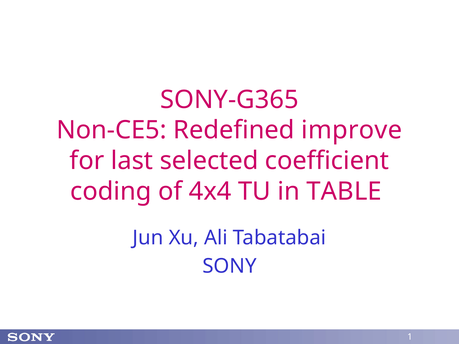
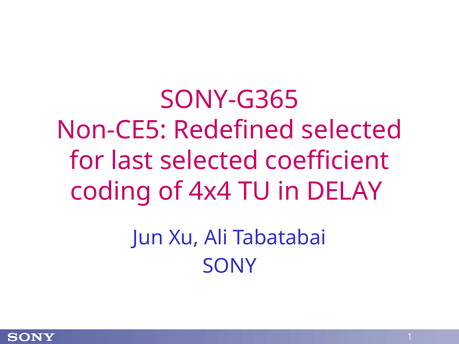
Redefined improve: improve -> selected (352, 130)
TABLE: TABLE -> DELAY (344, 192)
